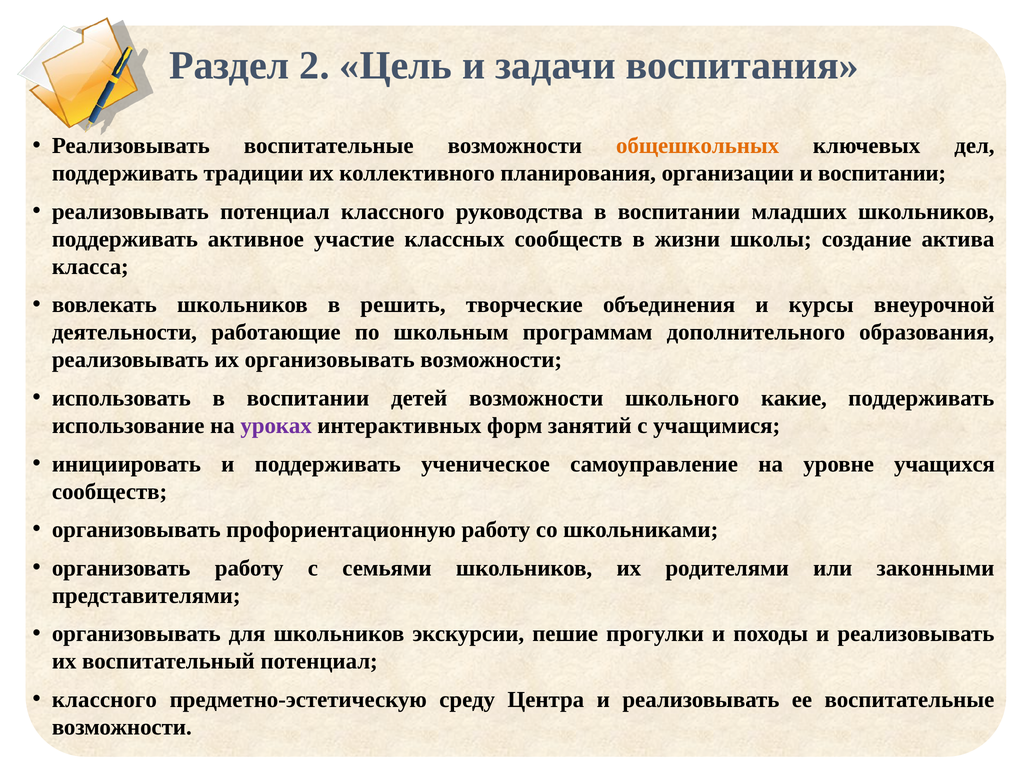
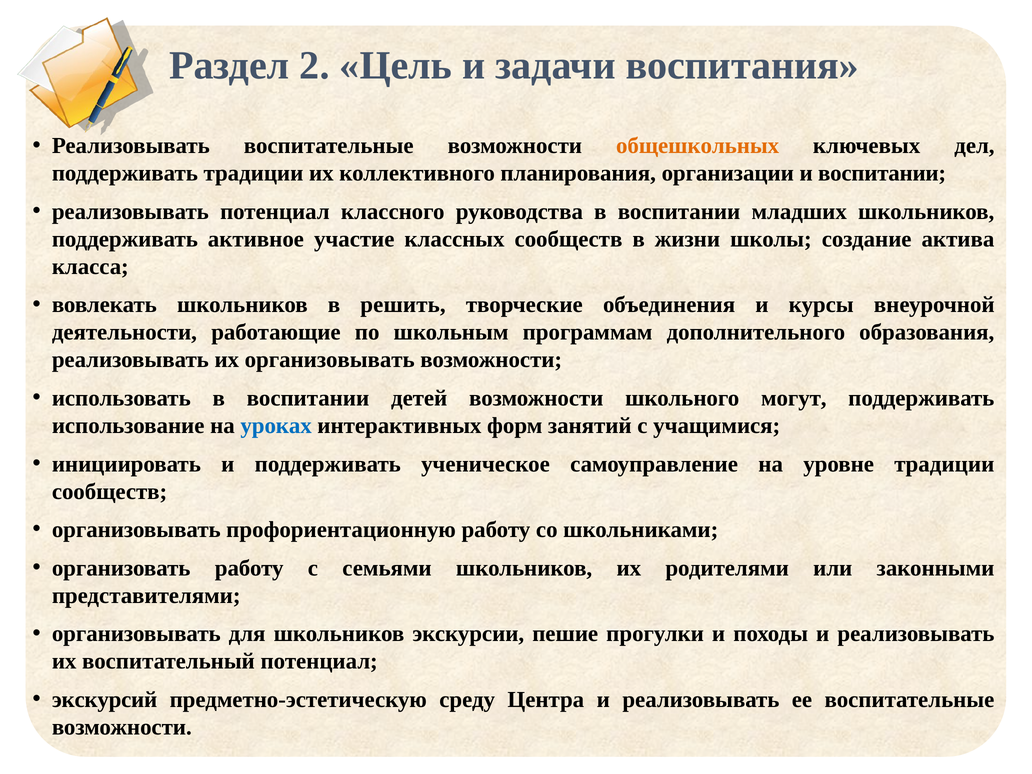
какие: какие -> могут (794, 398)
уроках colour: purple -> blue (276, 426)
уровне учащихся: учащихся -> традиции (944, 464)
классного: классного -> экскурсий (105, 700)
